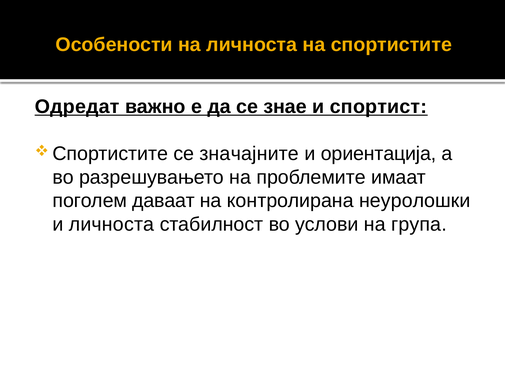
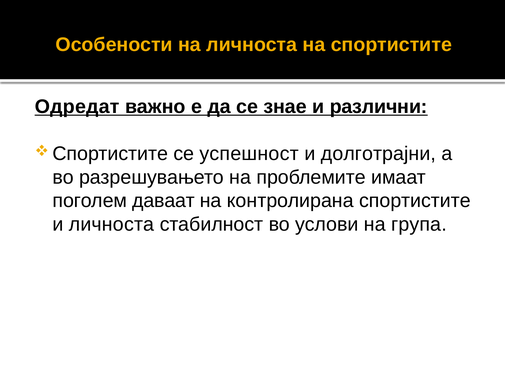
спортист: спортист -> различни (379, 107)
значајните: значајните -> успешност (249, 154)
ориентација: ориентација -> долготрајни (378, 154)
контролирана неуролошки: неуролошки -> спортистите (415, 201)
